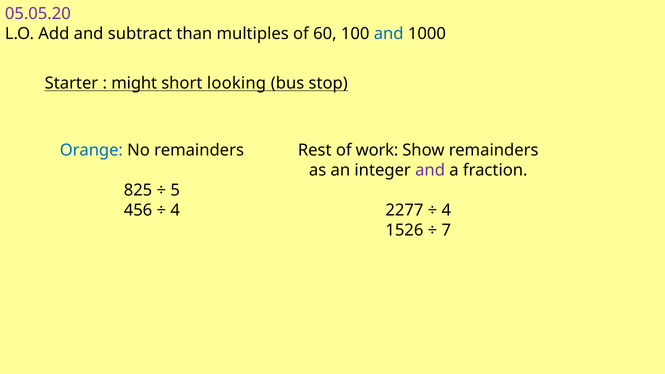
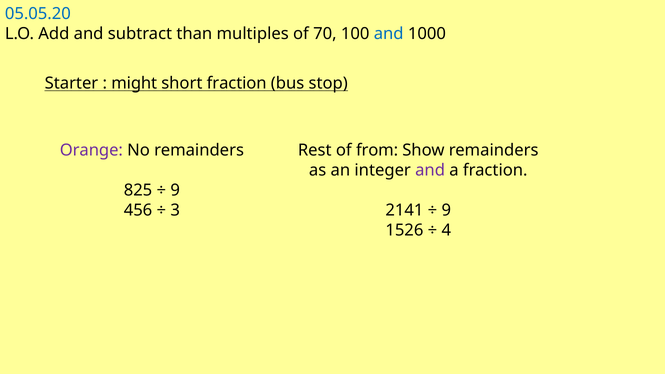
05.05.20 colour: purple -> blue (38, 14)
60: 60 -> 70 (325, 34)
short looking: looking -> fraction (237, 83)
Orange colour: blue -> purple (91, 150)
work: work -> from (377, 150)
5: 5 -> 9 (175, 190)
4: 4 -> 3 (175, 210)
2277: 2277 -> 2141 (404, 210)
4: 4 -> 9 (446, 210)
7: 7 -> 4 (446, 230)
